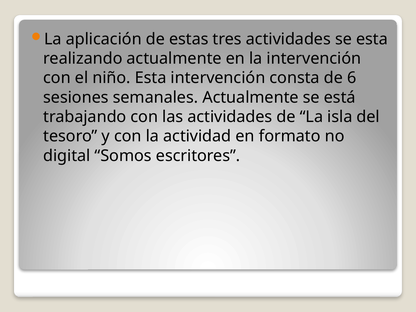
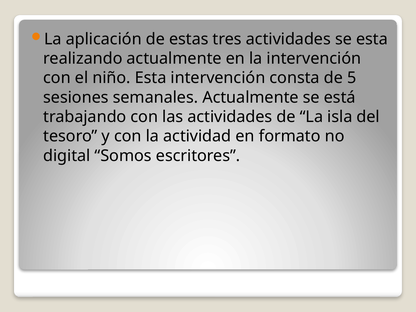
6: 6 -> 5 (352, 78)
